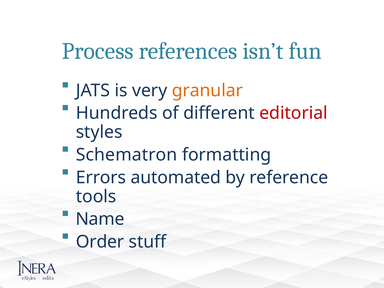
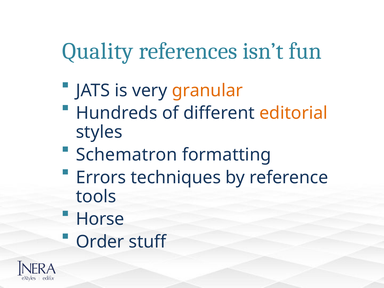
Process: Process -> Quality (98, 51)
editorial colour: red -> orange (294, 113)
automated: automated -> techniques (176, 177)
Name: Name -> Horse (100, 219)
